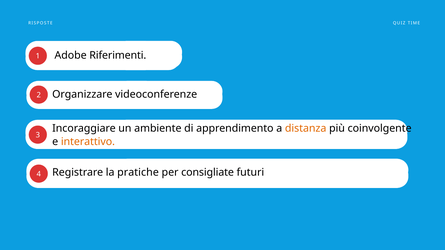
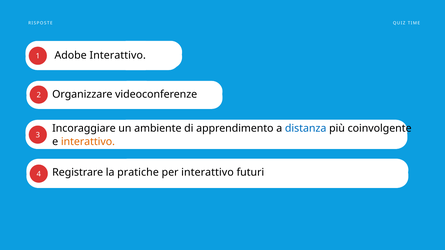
Adobe Riferimenti: Riferimenti -> Interattivo (118, 56)
distanza colour: orange -> blue (306, 129)
per consigliate: consigliate -> interattivo (207, 173)
